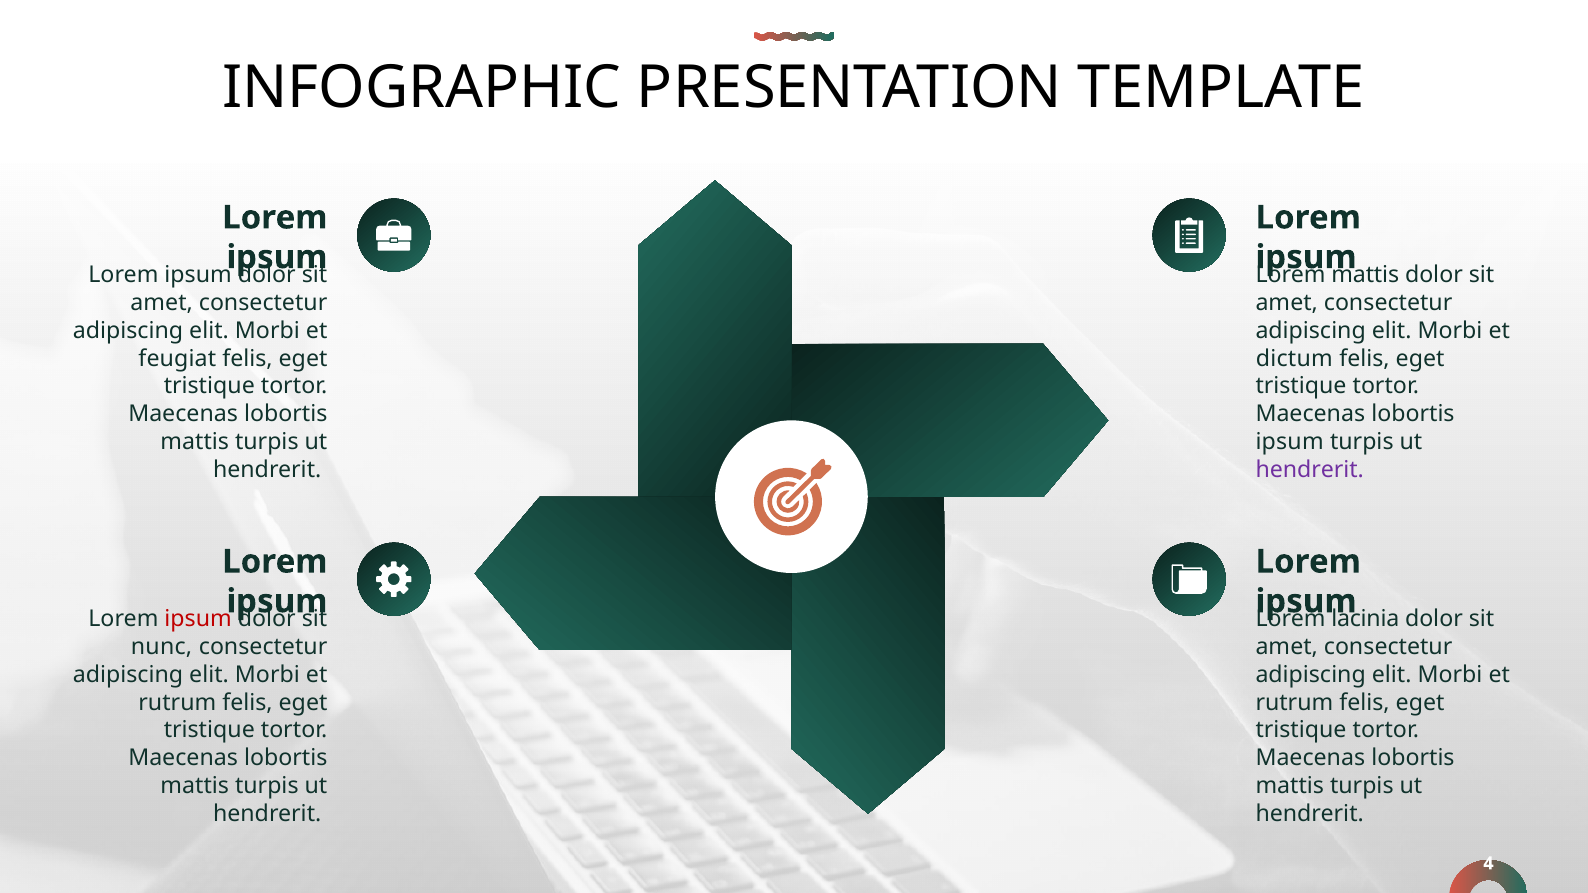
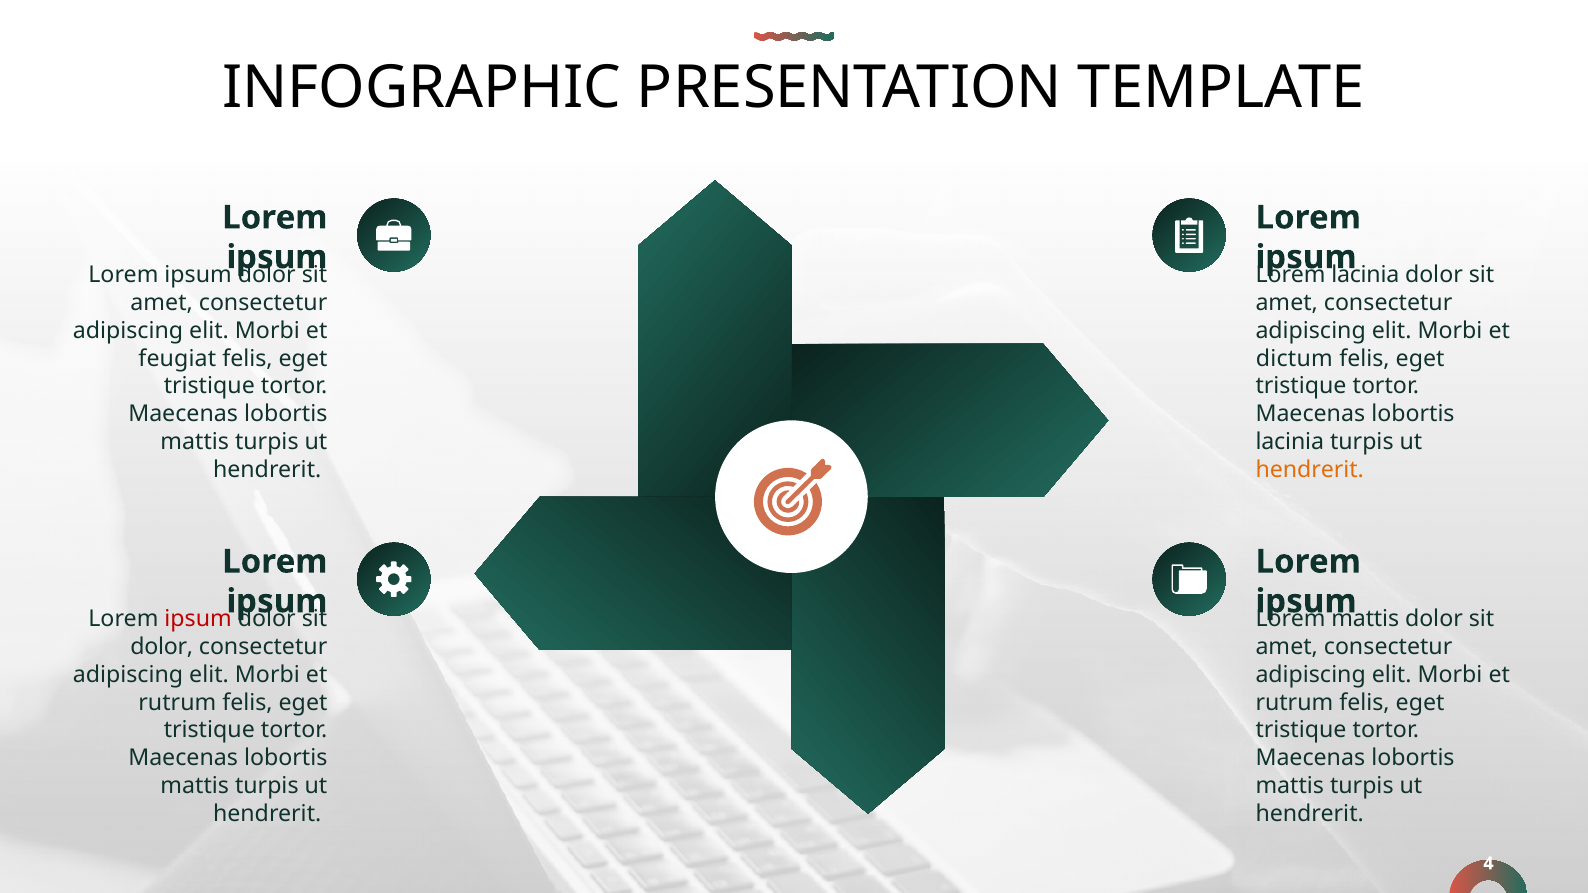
mattis: mattis -> lacinia (1365, 275)
ipsum: ipsum -> lacinia (1290, 442)
hendrerit colour: purple -> orange (1310, 470)
lacinia: lacinia -> mattis (1365, 619)
nunc: nunc -> dolor (162, 647)
